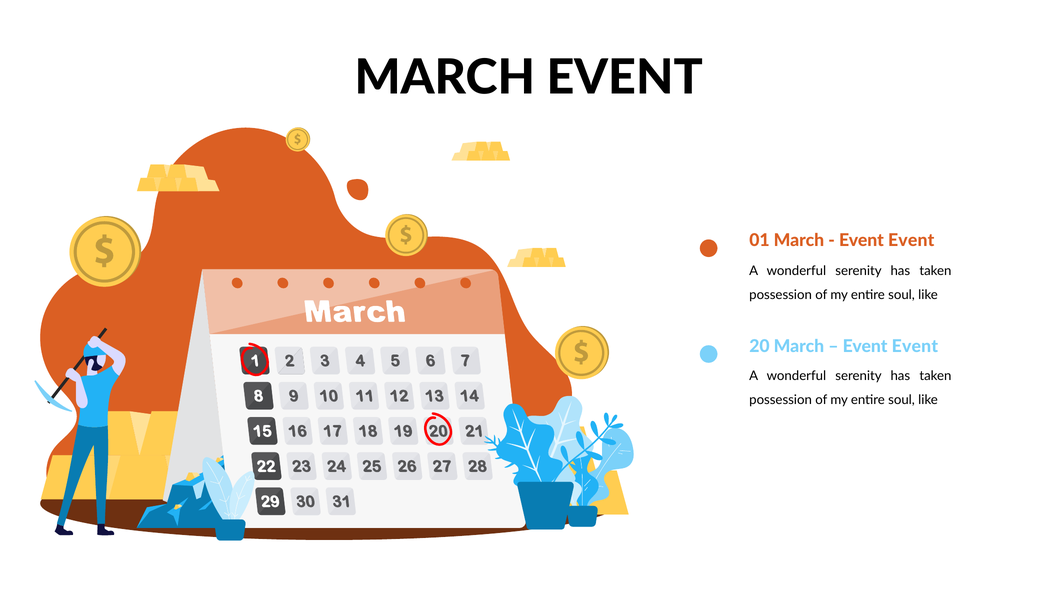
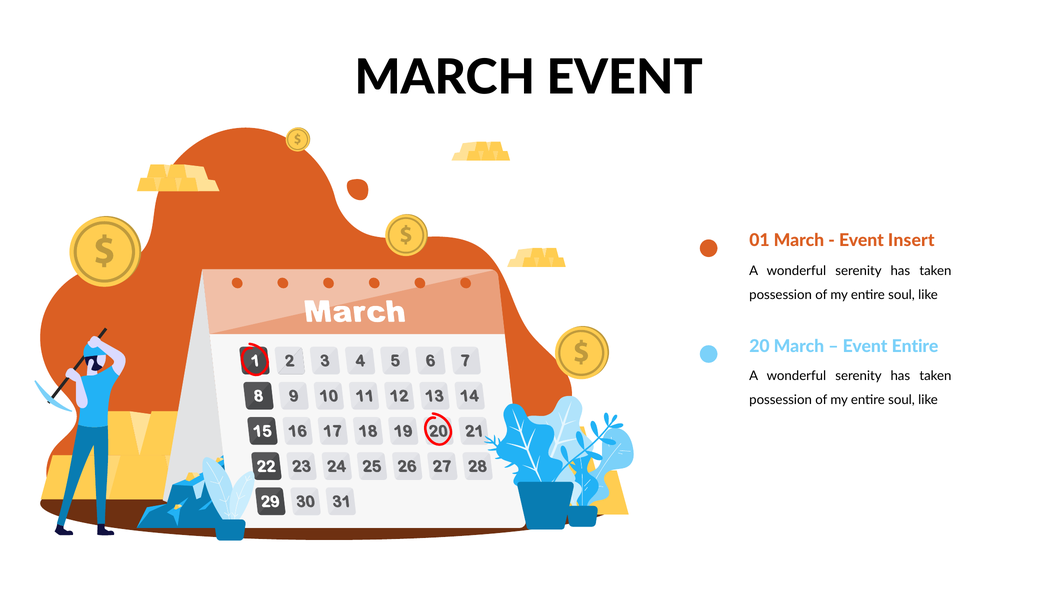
Event: Event -> Insert (911, 240)
Event: Event -> Entire (915, 346)
